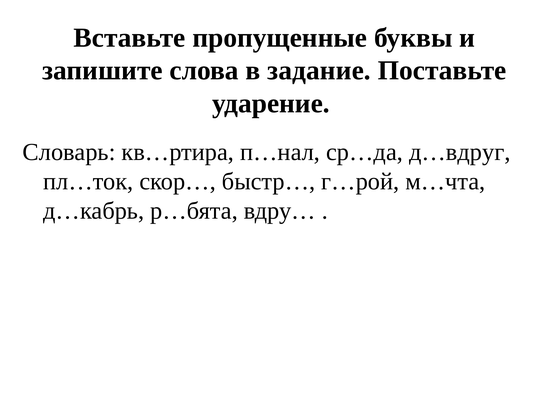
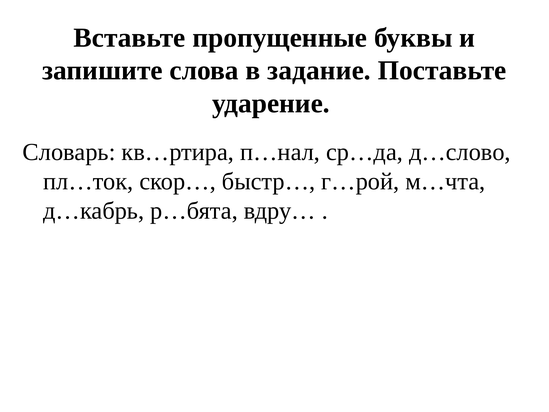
д…вдруг: д…вдруг -> д…слово (460, 152)
